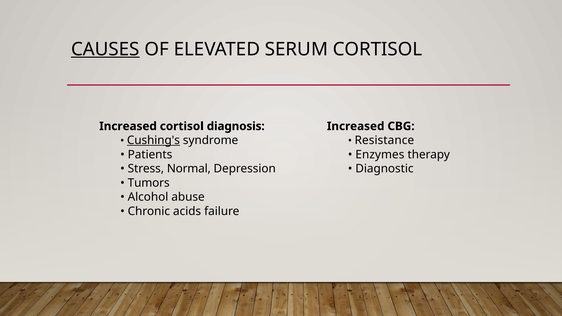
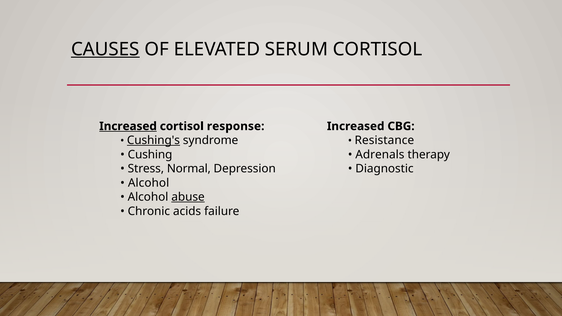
Increased underline: none -> present (128, 126)
diagnosis: diagnosis -> response (236, 126)
Patients: Patients -> Cushing (150, 155)
Enzymes: Enzymes -> Adrenals (380, 155)
Tumors: Tumors -> Alcohol (149, 183)
abuse underline: none -> present (188, 197)
